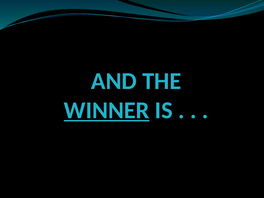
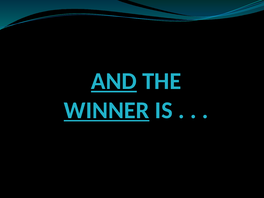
AND underline: none -> present (114, 81)
